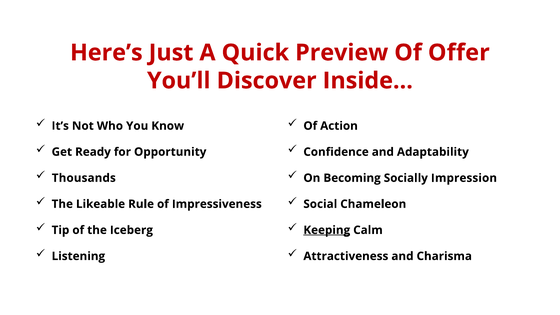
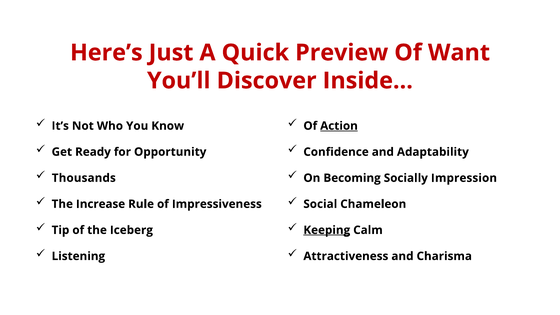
Offer: Offer -> Want (459, 53)
Action underline: none -> present (339, 126)
Likeable: Likeable -> Increase (101, 204)
